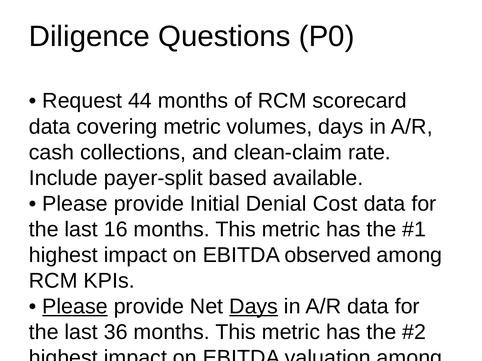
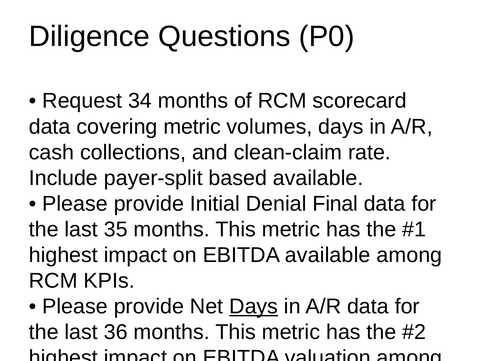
44: 44 -> 34 (140, 101)
Denial Cost: Cost -> Final (335, 204)
16: 16 -> 35 (116, 230)
EBITDA observed: observed -> available (328, 255)
Please underline: present -> none (75, 307)
